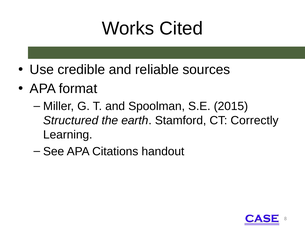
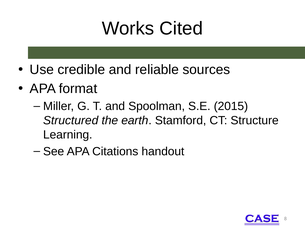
Correctly: Correctly -> Structure (255, 120)
